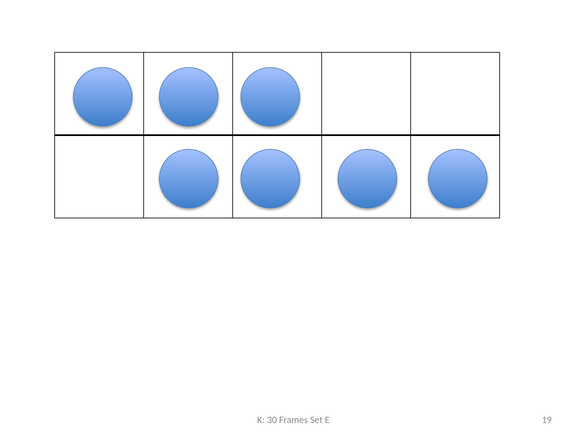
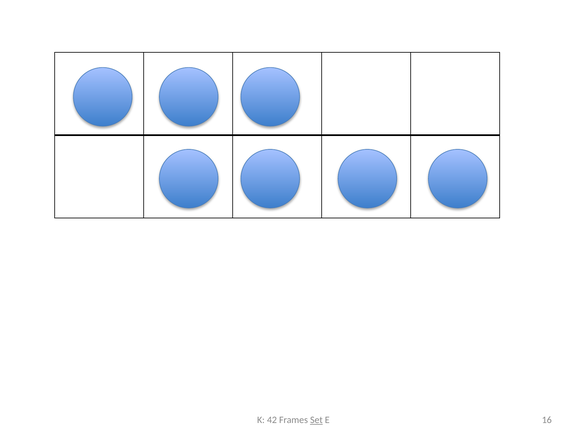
30: 30 -> 42 (272, 420)
Set underline: none -> present (316, 420)
19: 19 -> 16 (547, 420)
